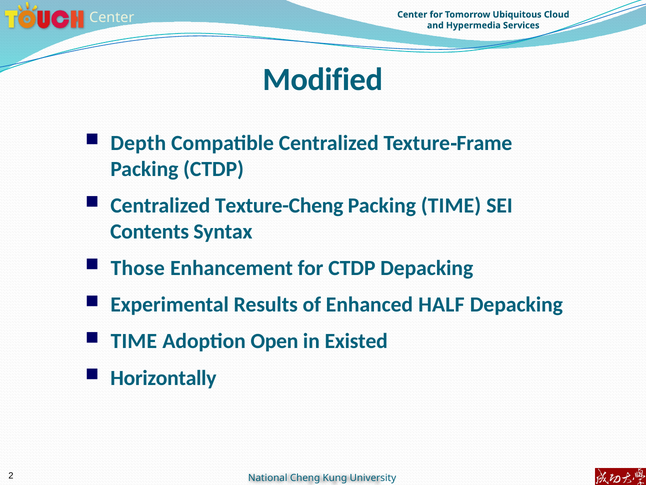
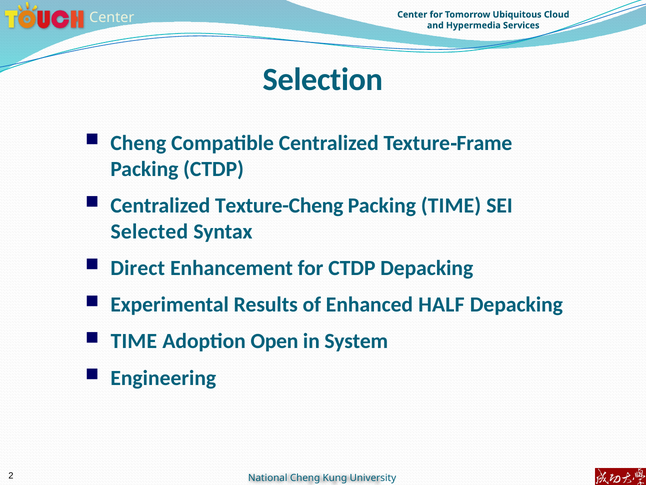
Modified: Modified -> Selection (323, 79)
Depth: Depth -> Cheng (138, 143)
Contents: Contents -> Selected (149, 231)
Those: Those -> Direct (138, 268)
Existed: Existed -> System (356, 341)
Horizontally: Horizontally -> Engineering (163, 378)
